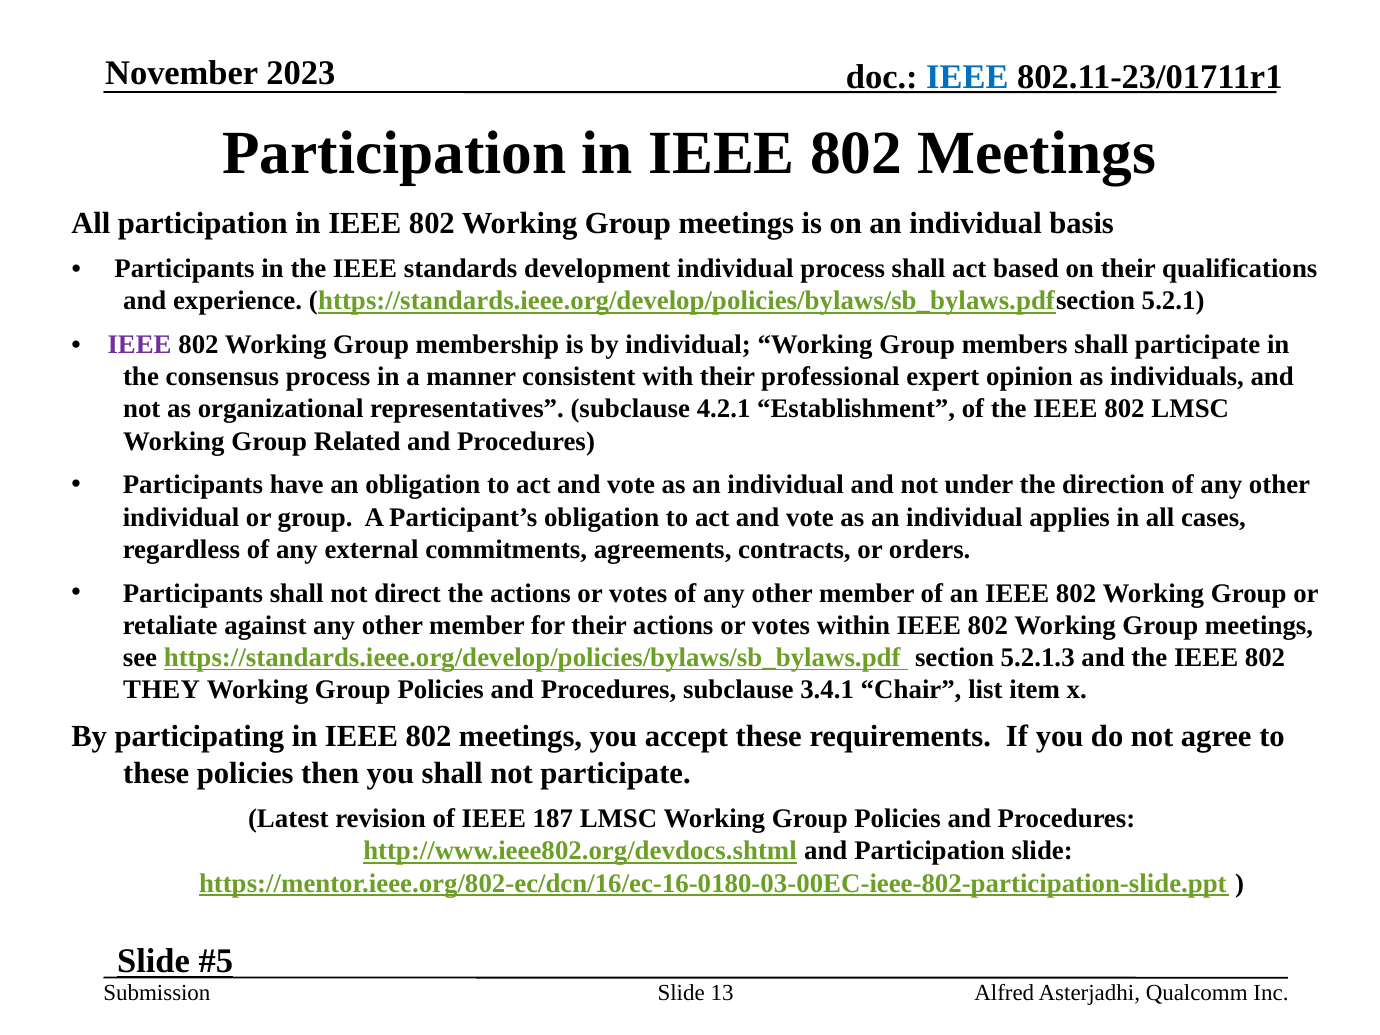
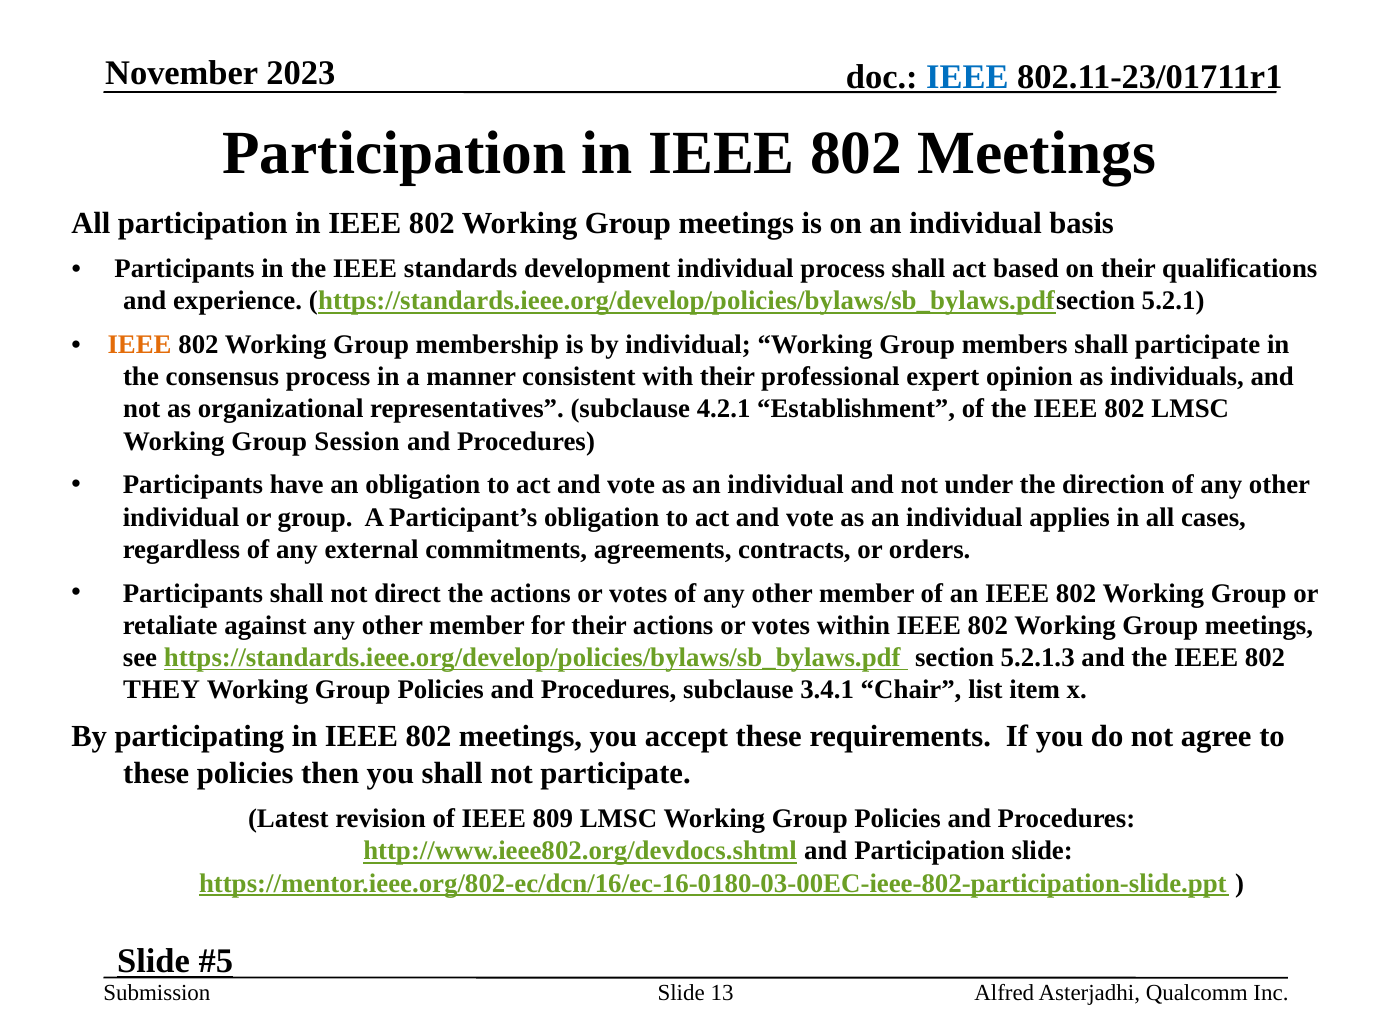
IEEE colour: purple -> orange (140, 345)
Related: Related -> Session (357, 441)
187: 187 -> 809 (553, 819)
